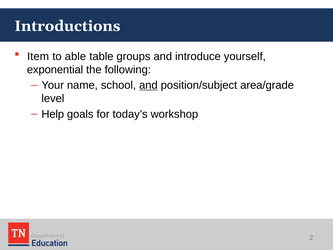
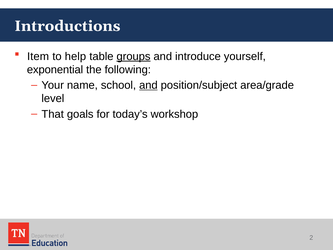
able: able -> help (75, 56)
groups underline: none -> present (133, 56)
Help: Help -> That (53, 114)
